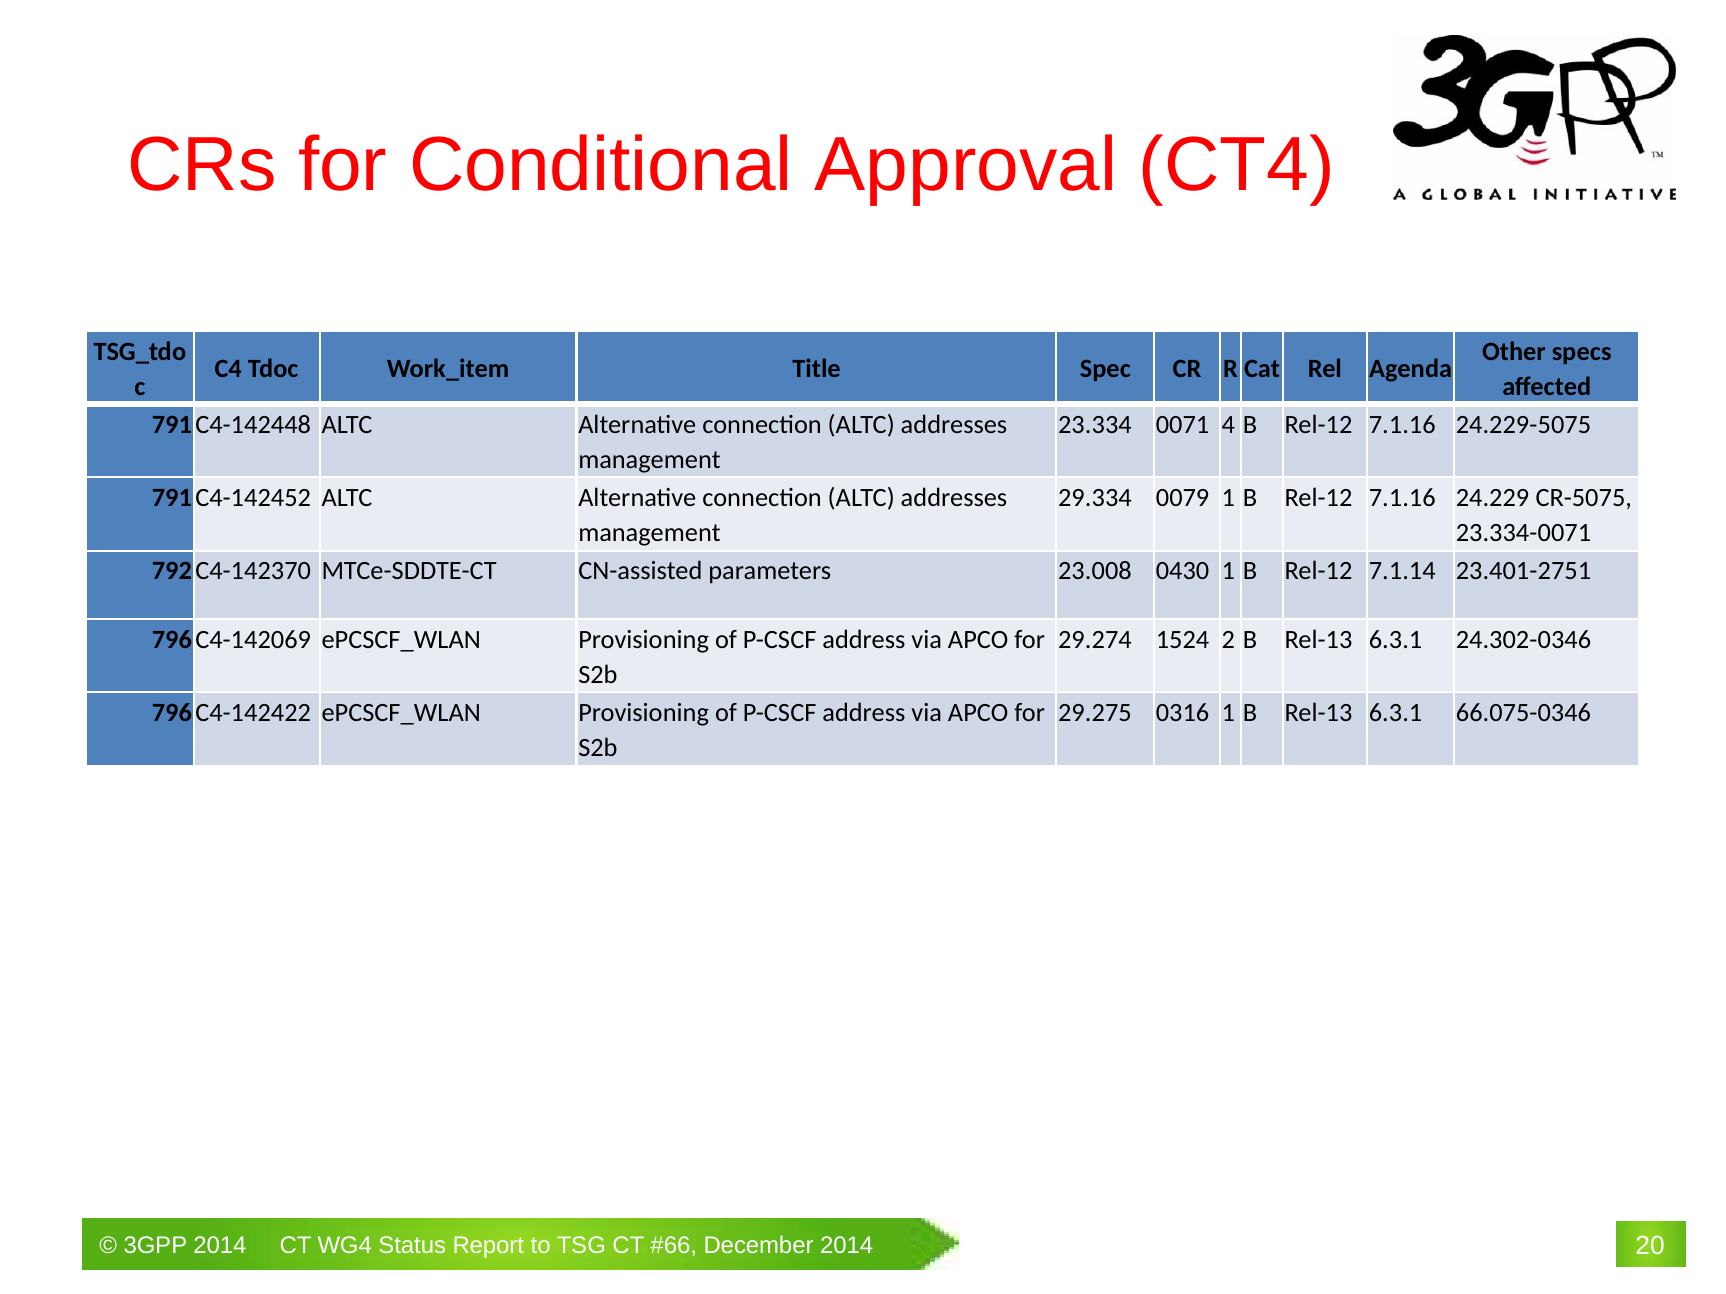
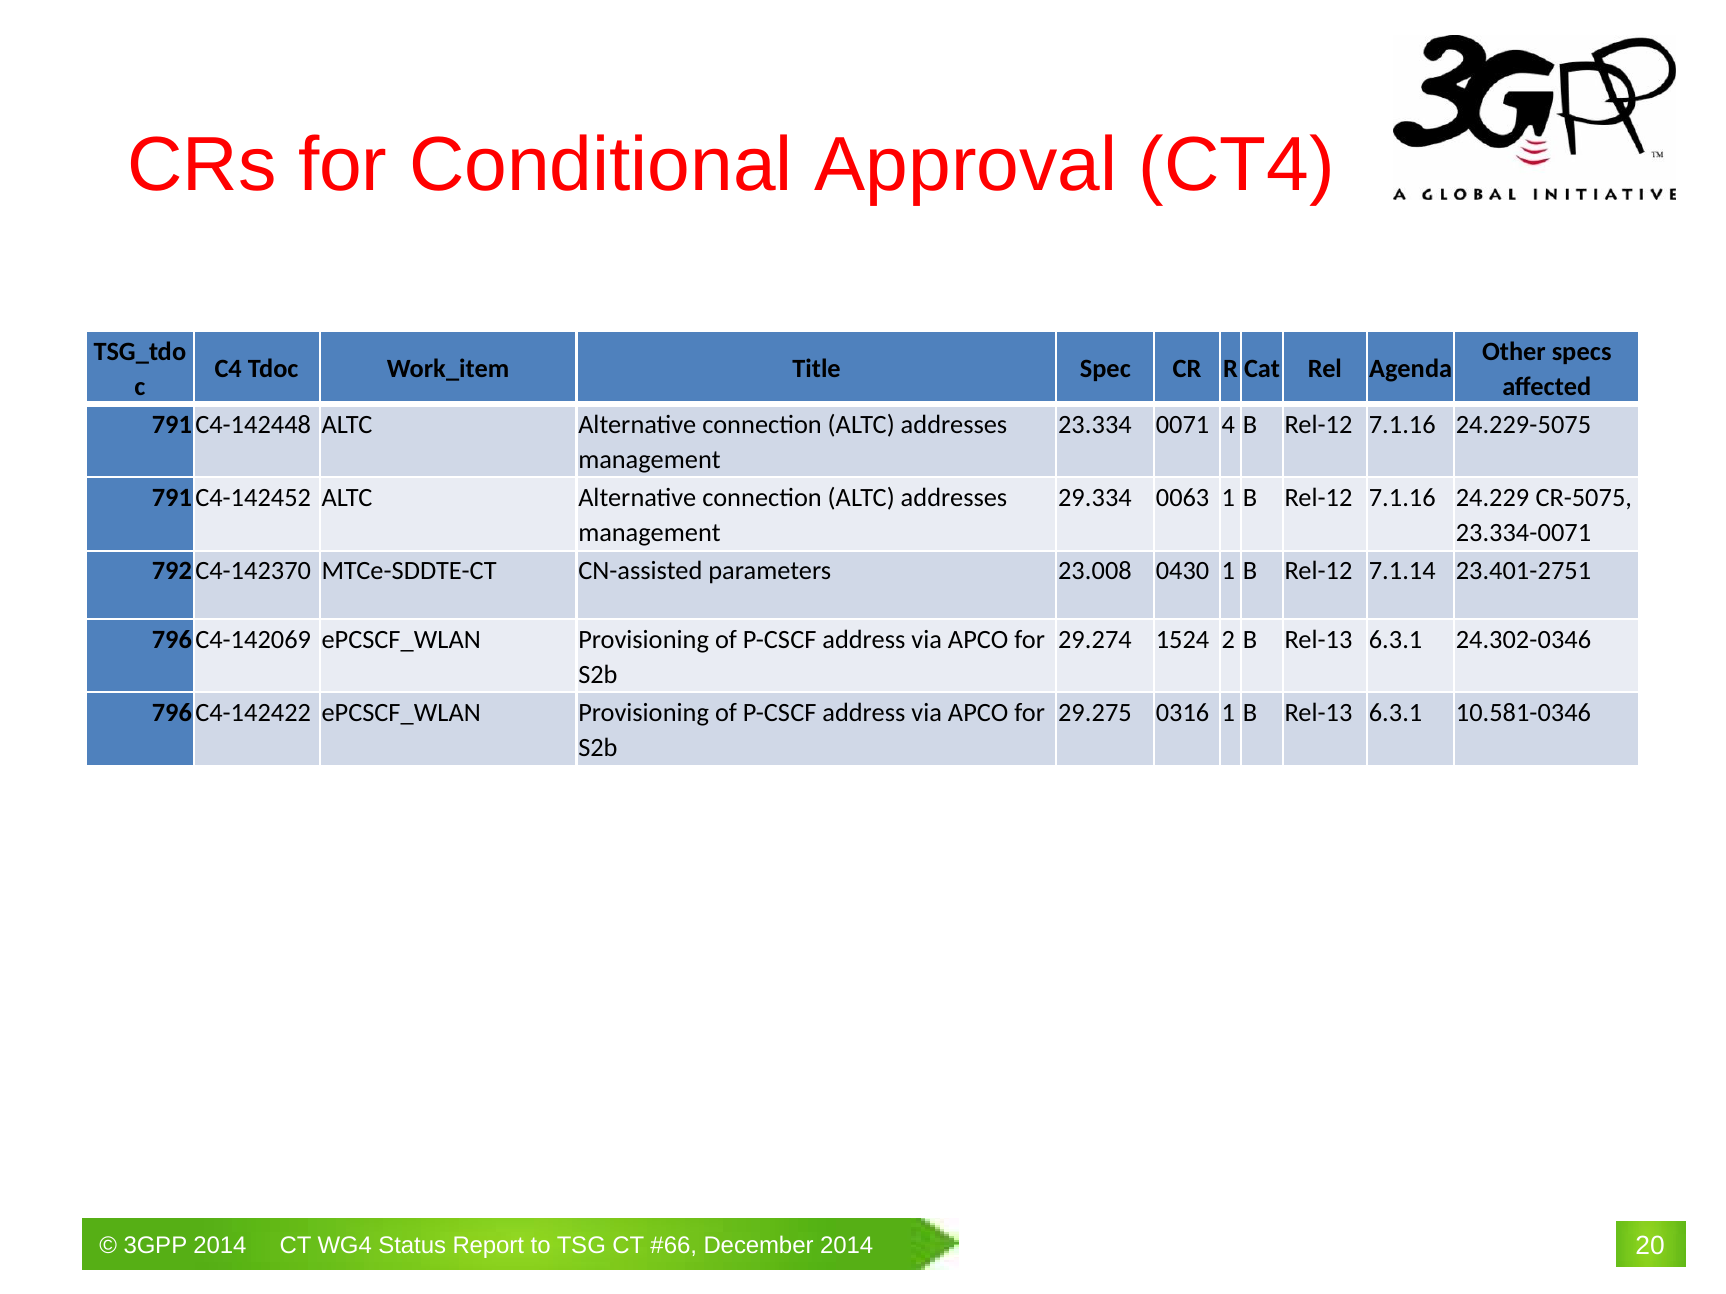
0079: 0079 -> 0063 (1183, 498)
66.075-0346: 66.075-0346 -> 10.581-0346 (1523, 713)
